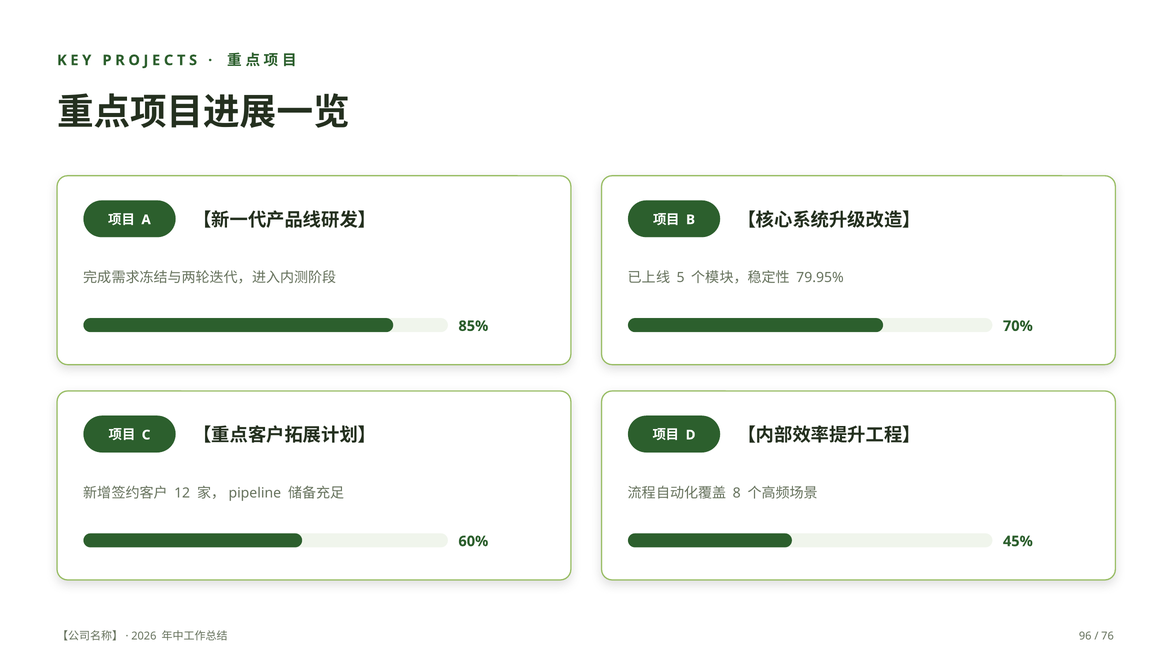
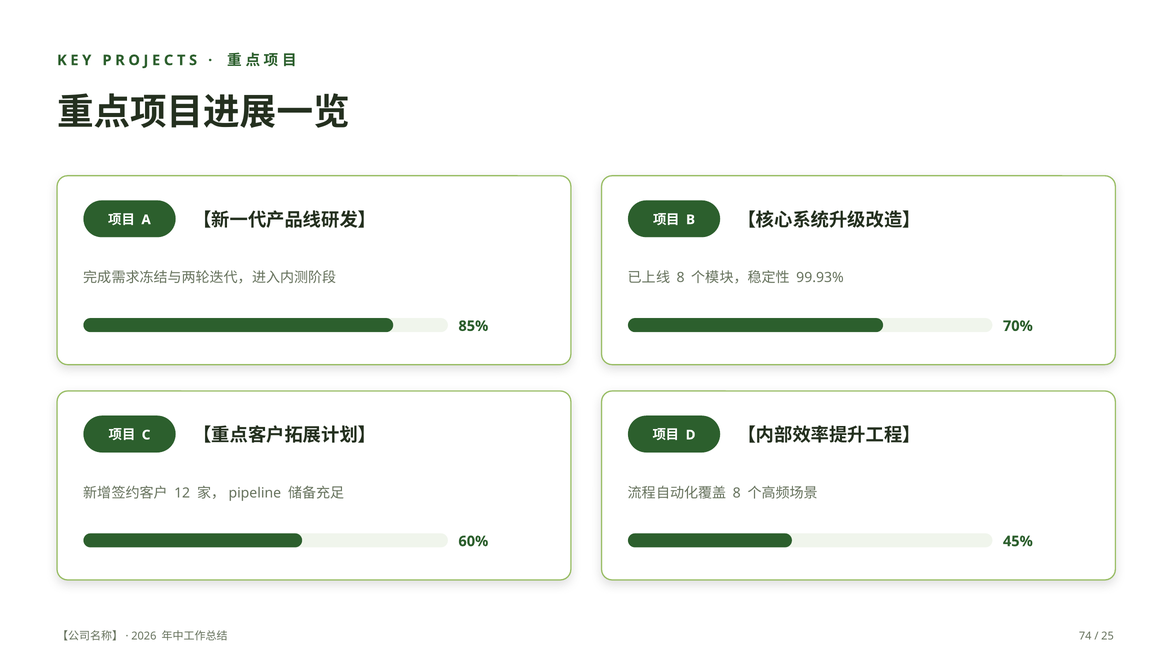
5: 5 -> 8 (681, 278)
79.95%: 79.95% -> 99.93% (820, 278)
96: 96 -> 74 (1085, 636)
76: 76 -> 25 (1108, 636)
